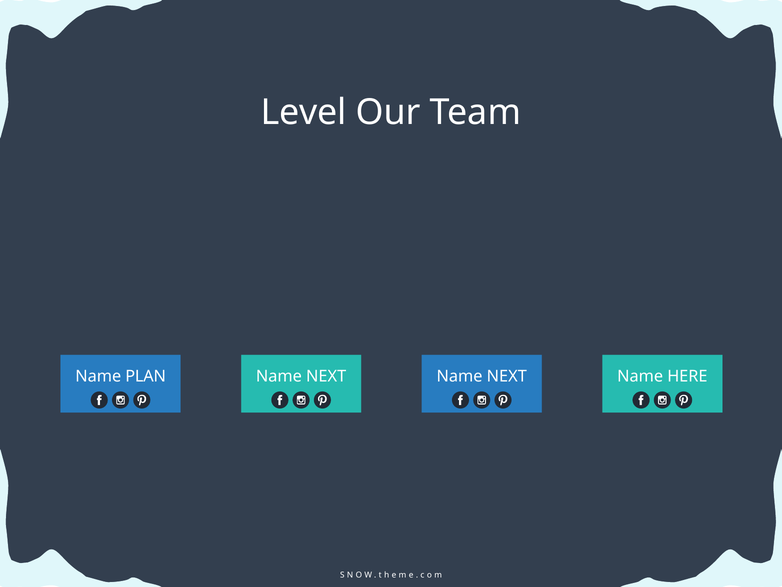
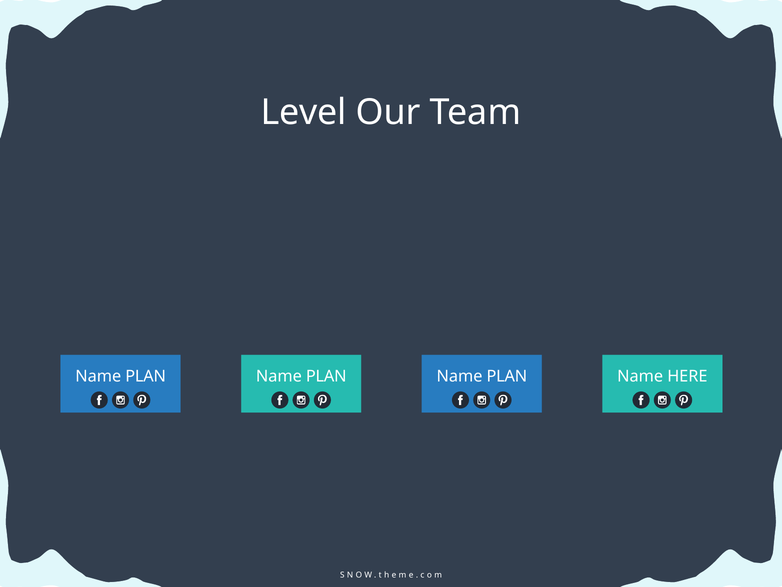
NEXT: NEXT -> PLAN (326, 376)
NEXT: NEXT -> PLAN (507, 376)
